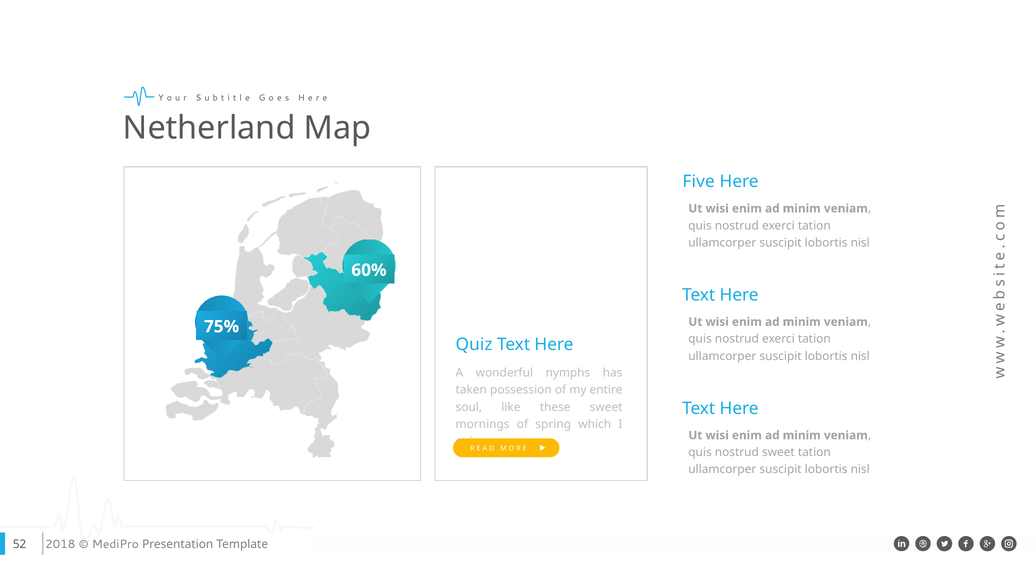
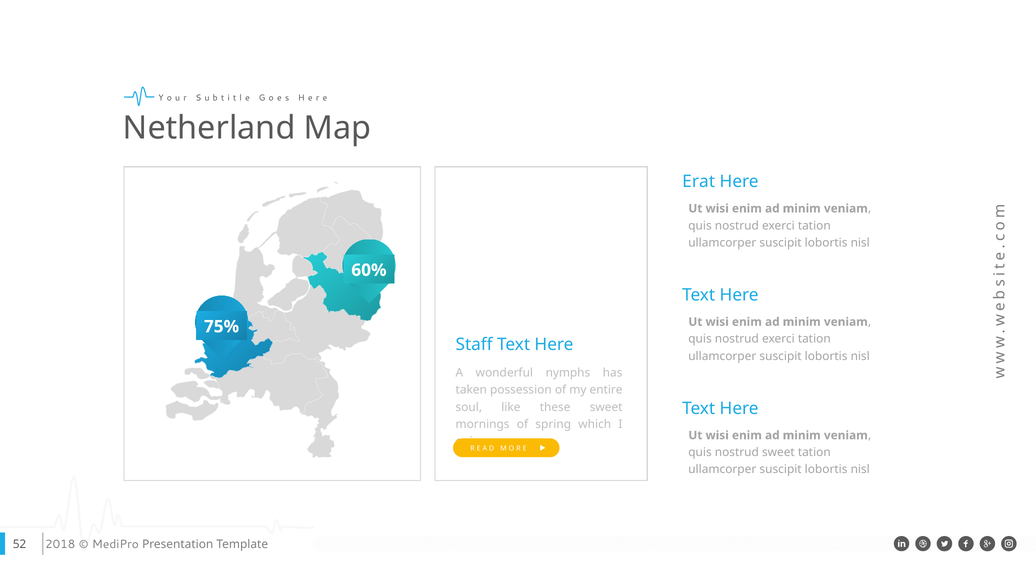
Five: Five -> Erat (699, 181)
Quiz: Quiz -> Staff (474, 344)
